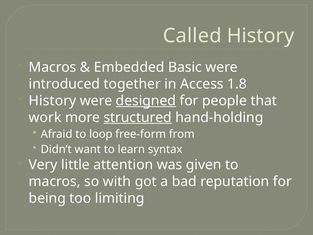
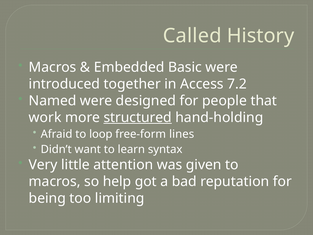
1.8: 1.8 -> 7.2 (237, 84)
History: History -> Named (53, 101)
designed underline: present -> none (146, 101)
from: from -> lines (182, 134)
with: with -> help (117, 181)
